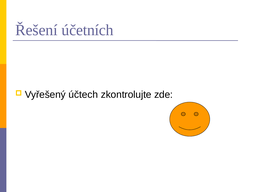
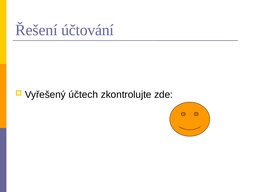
účetních: účetních -> účtování (88, 30)
